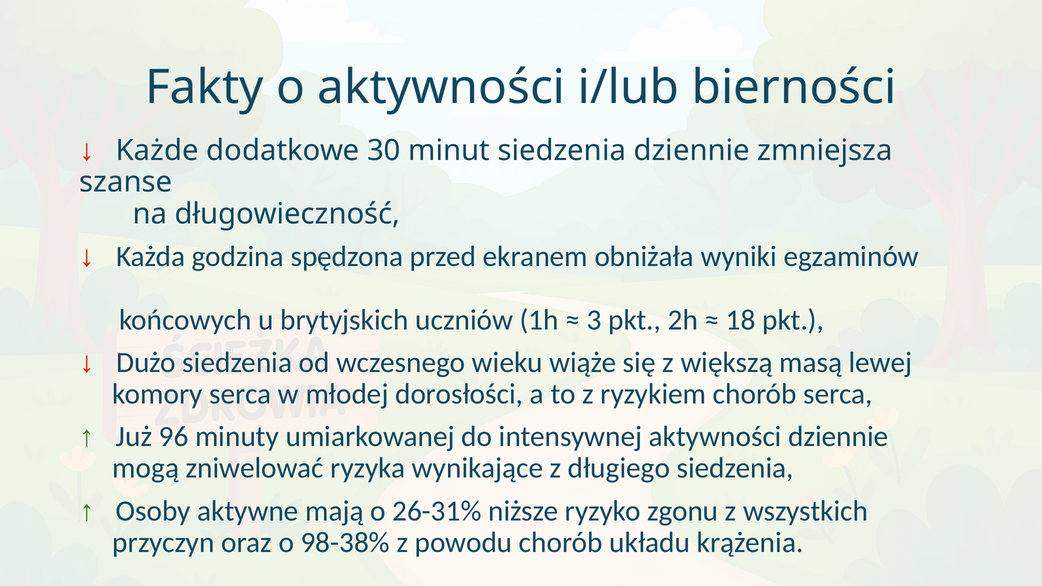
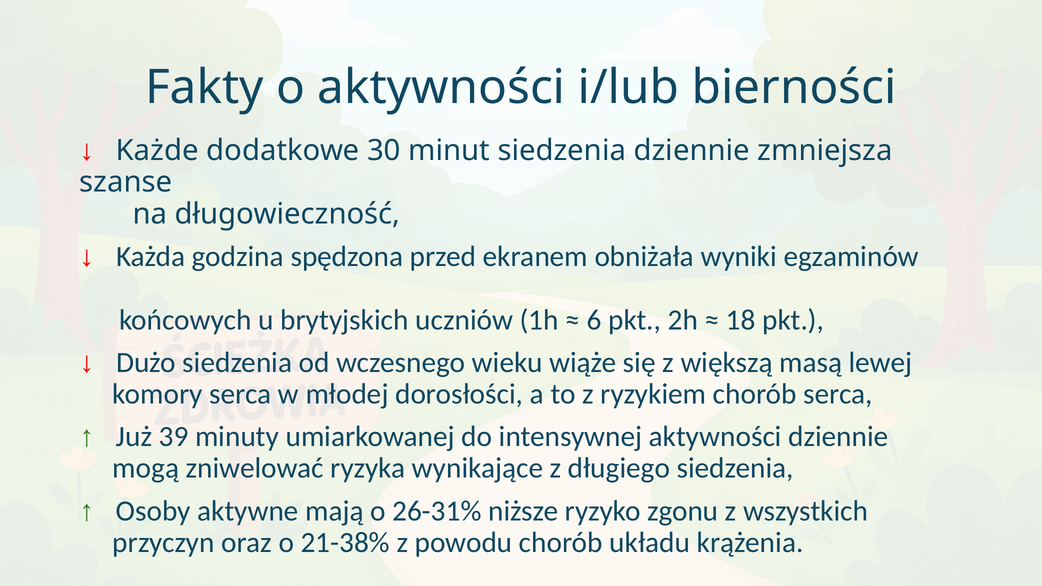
3: 3 -> 6 (594, 320)
96: 96 -> 39 (174, 437)
98-38%: 98-38% -> 21-38% (345, 543)
